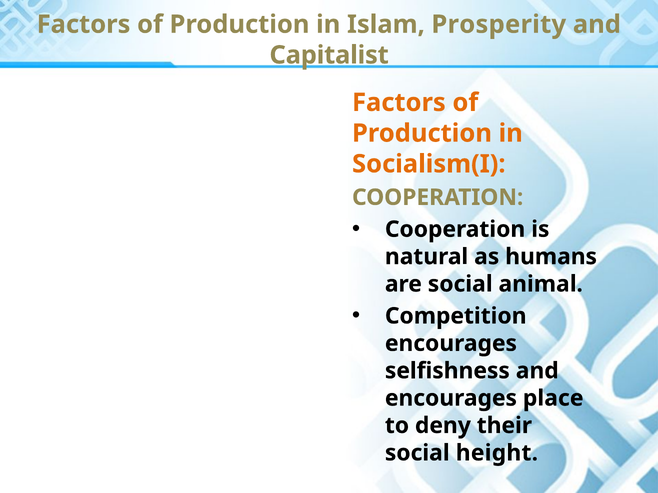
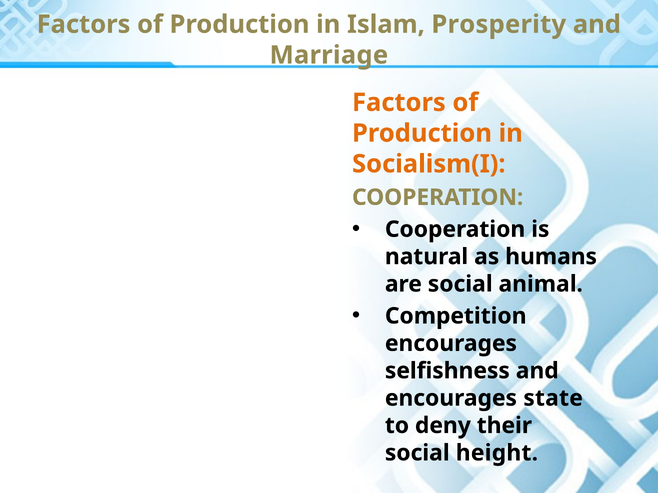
Capitalist: Capitalist -> Marriage (329, 55)
place: place -> state (553, 399)
